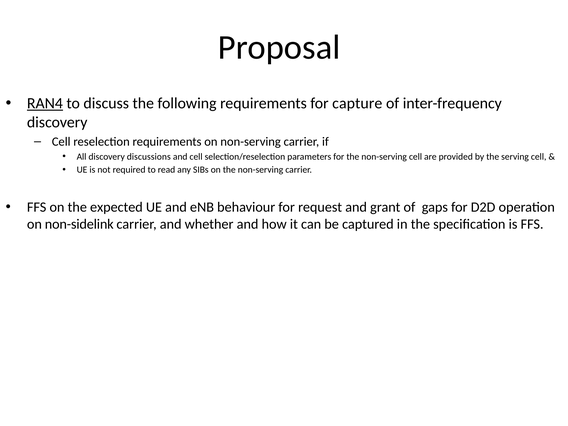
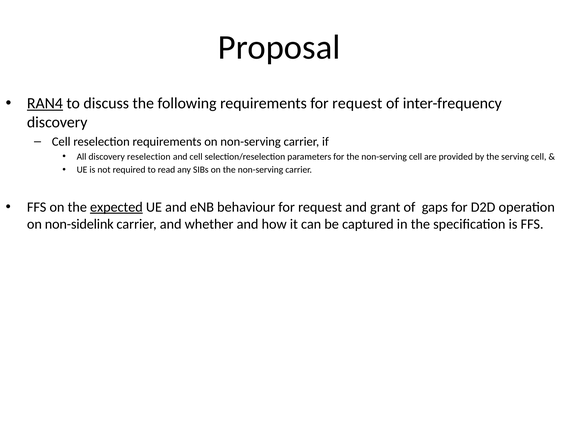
requirements for capture: capture -> request (357, 103)
discovery discussions: discussions -> reselection (149, 157)
expected underline: none -> present (116, 207)
